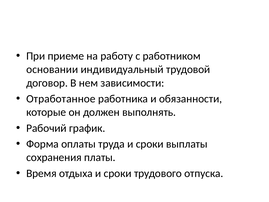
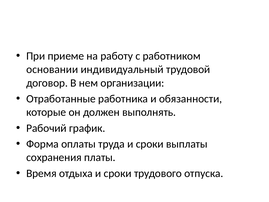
зависимости: зависимости -> организации (132, 83)
Отработанное: Отработанное -> Отработанные (61, 99)
